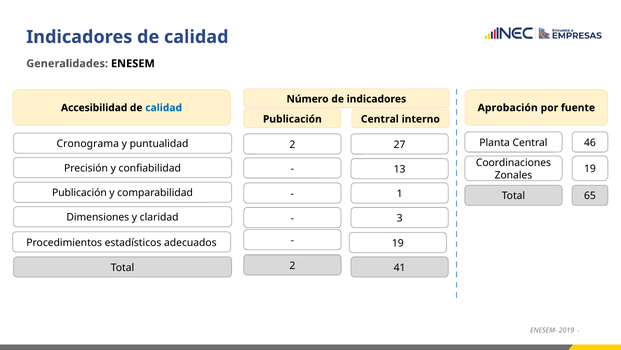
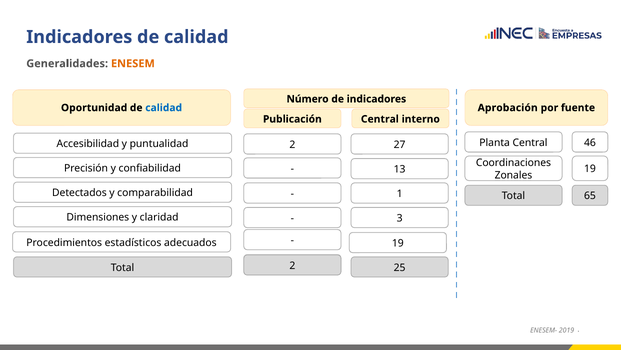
ENESEM colour: black -> orange (133, 63)
Accesibilidad: Accesibilidad -> Oportunidad (94, 108)
Cronograma: Cronograma -> Accesibilidad (88, 144)
Publicación: Publicación -> Detectados (79, 193)
41: 41 -> 25 (400, 267)
